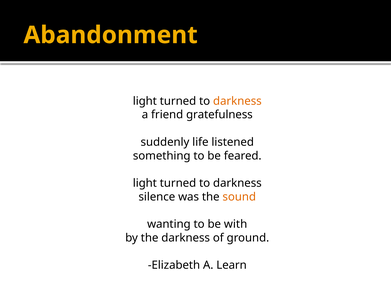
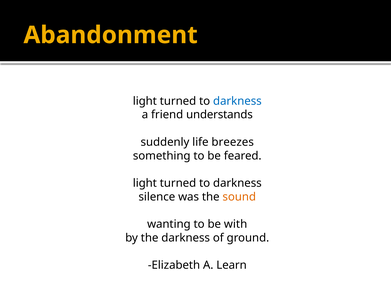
darkness colour: orange -> blue (237, 101)
gratefulness: gratefulness -> understands (219, 115)
listened: listened -> breezes (233, 142)
